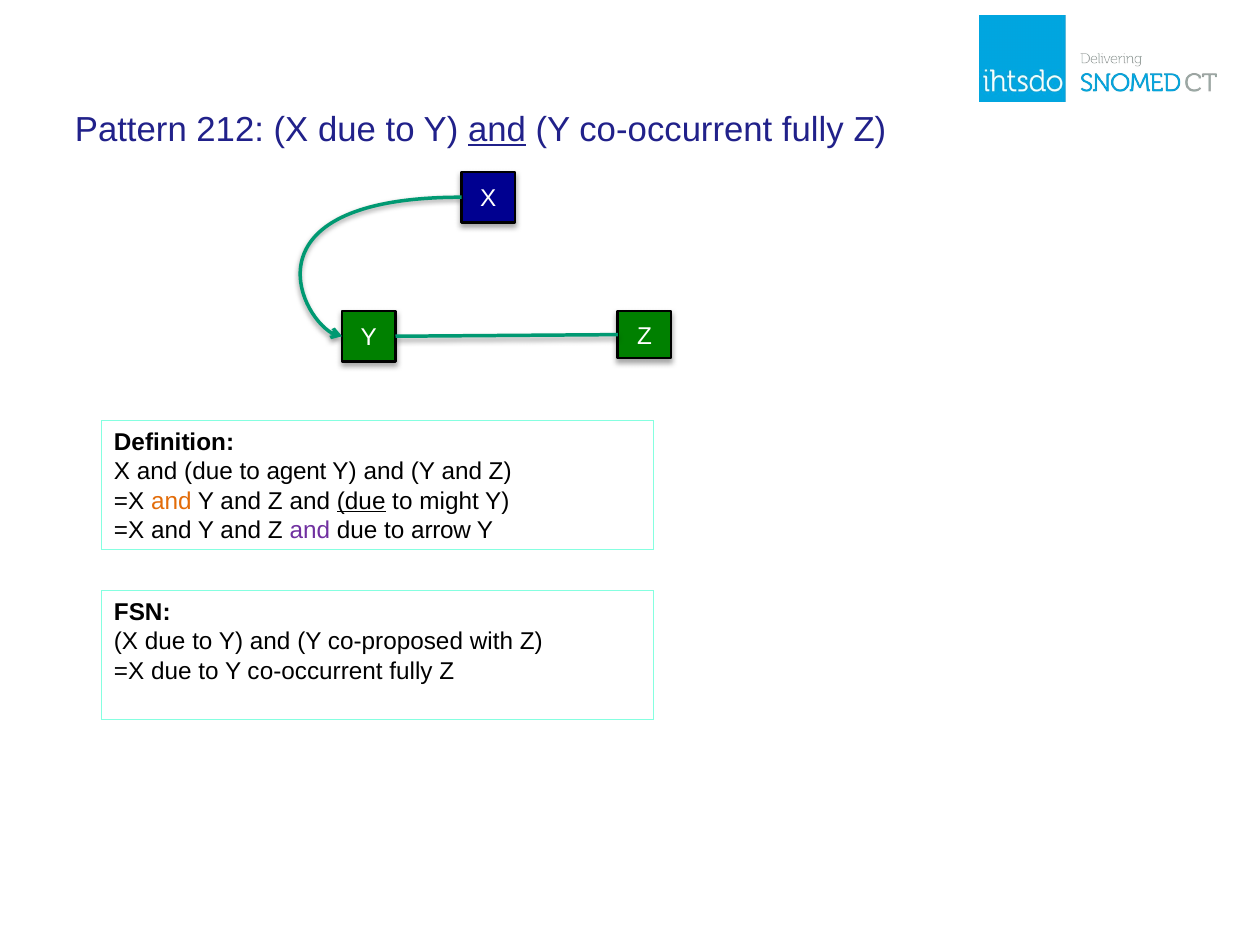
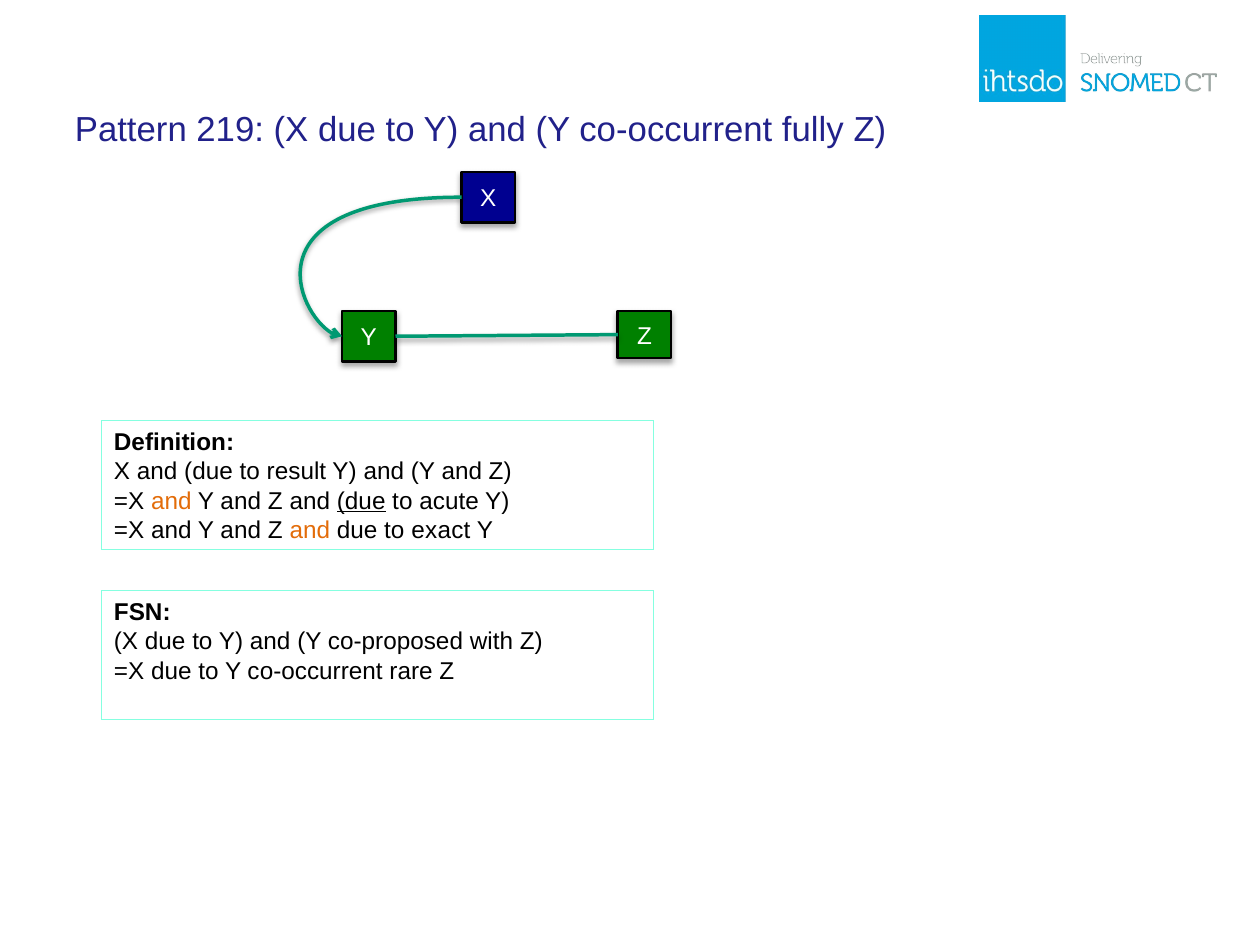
212: 212 -> 219 (230, 130)
and underline: present -> none (497, 130)
agent: agent -> result (296, 472)
might: might -> acute (449, 501)
and colour: purple -> orange (310, 530)
arrow: arrow -> exact (441, 530)
to Y co-occurrent fully: fully -> rare (411, 671)
